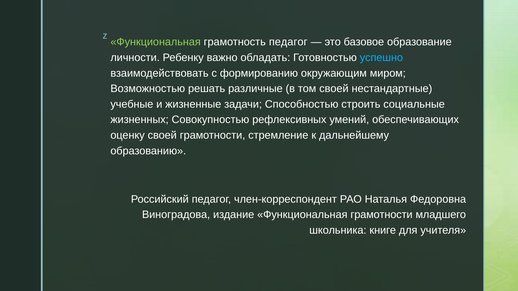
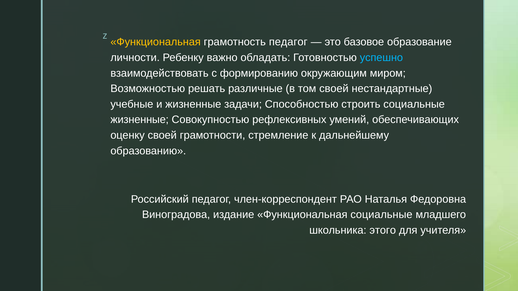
Функциональная colour: light green -> yellow (156, 42)
жизненных: жизненных -> жизненные (140, 120)
Функциональная грамотности: грамотности -> социальные (381, 215)
книге: книге -> этого (383, 231)
